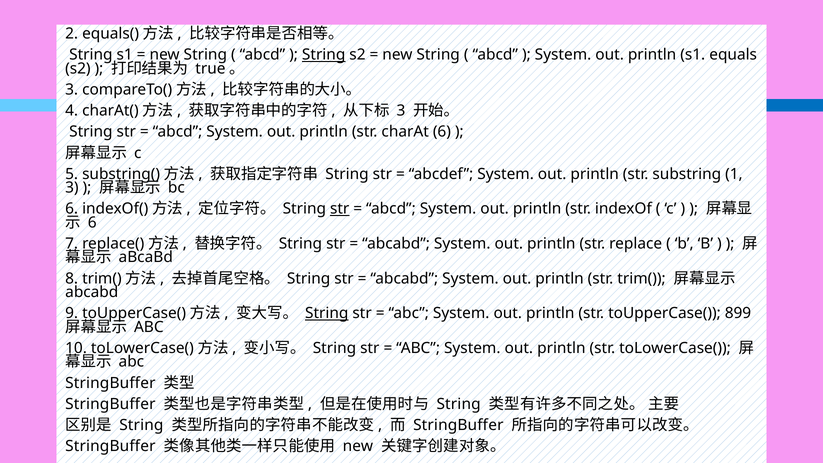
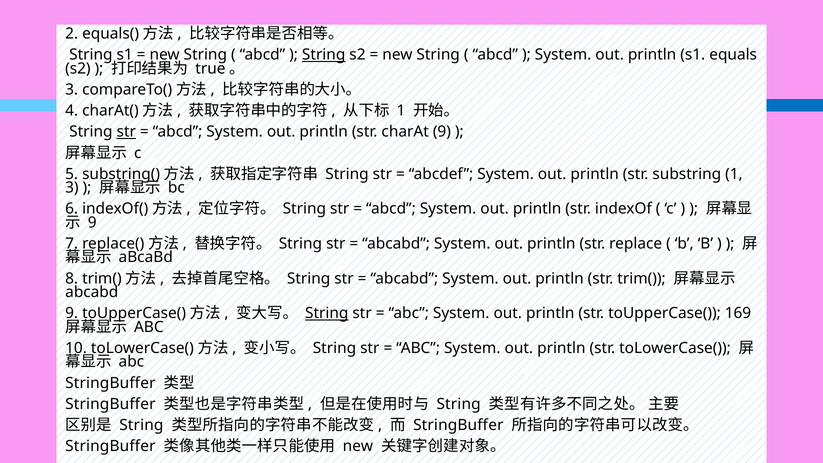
3: 3 -> 1 (401, 111)
str underline: none -> present (126, 132)
charAt 6: 6 -> 9 (442, 132)
str underline: present -> none (340, 209)
6: 6 -> 9 (92, 223)
899: 899 -> 169 (738, 313)
